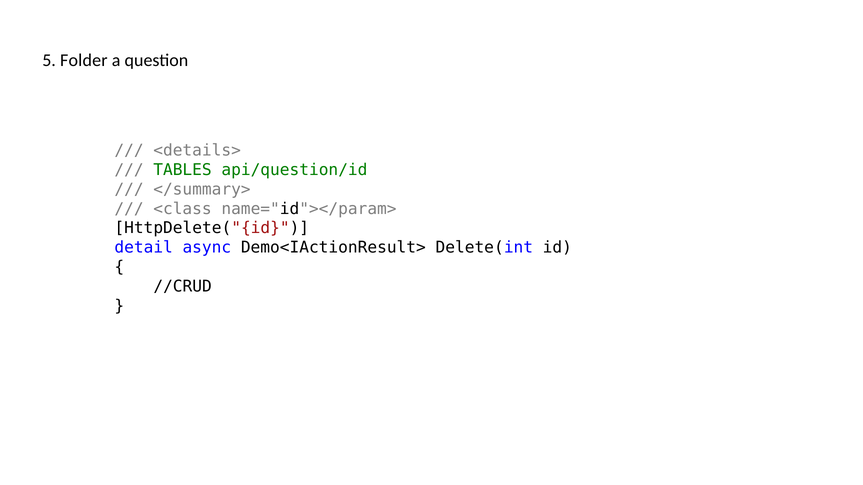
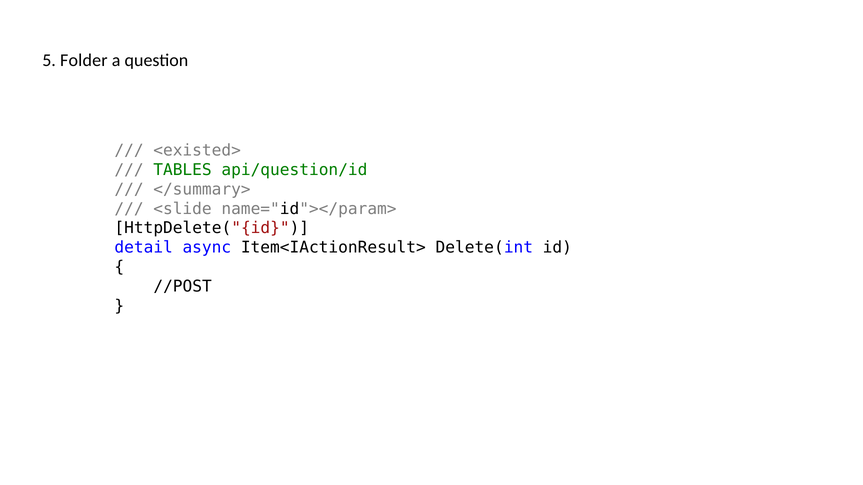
<details>: <details> -> <existed> (197, 151)
<class: <class -> <slide (182, 209)
Demo<IActionResult>: Demo<IActionResult> -> Item<IActionResult> (333, 248)
//CRUD: //CRUD -> //POST (183, 287)
